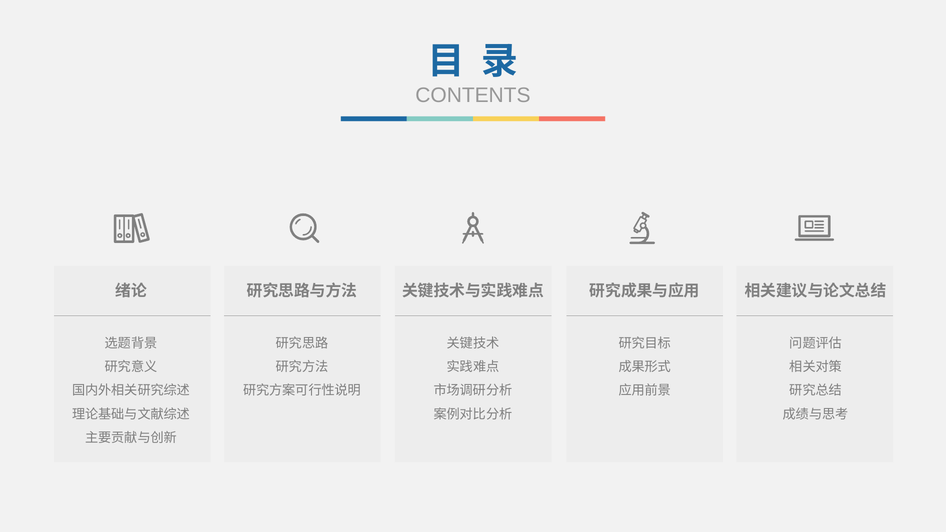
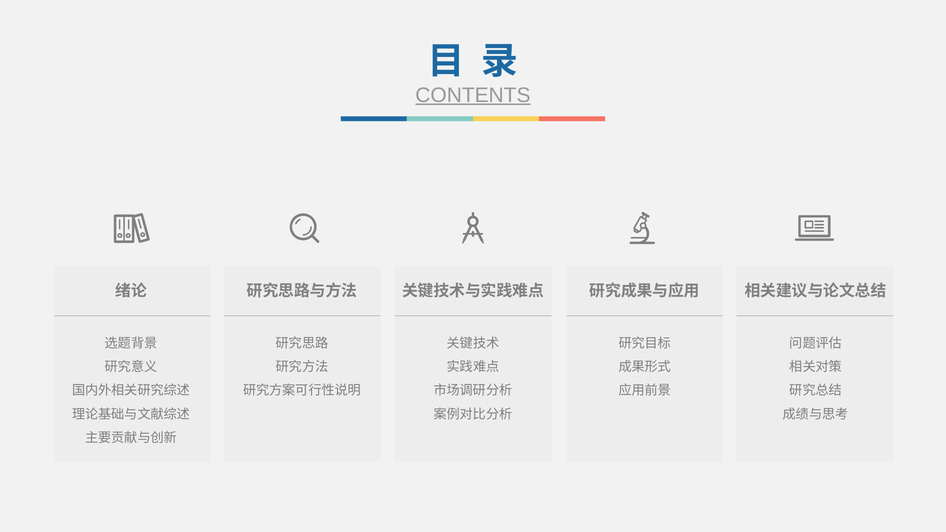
CONTENTS underline: none -> present (473, 95)
